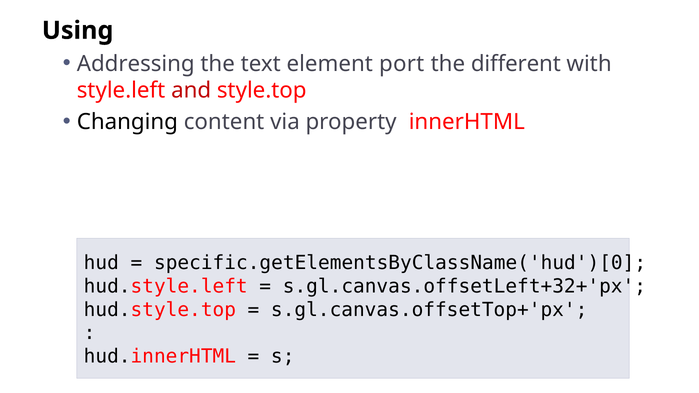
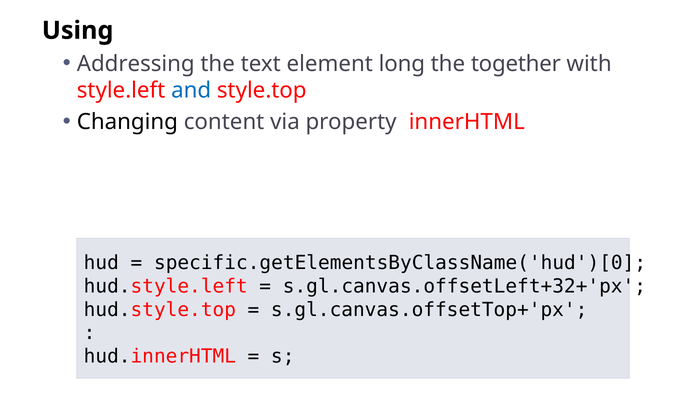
port: port -> long (402, 64)
different: different -> together (516, 64)
and colour: red -> blue (191, 90)
